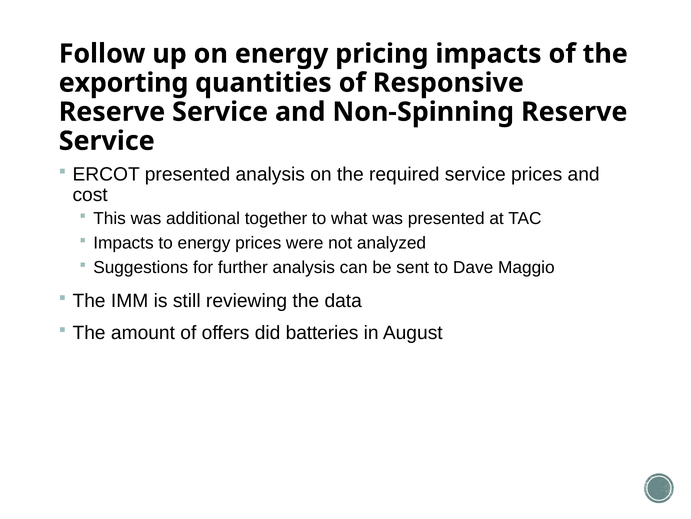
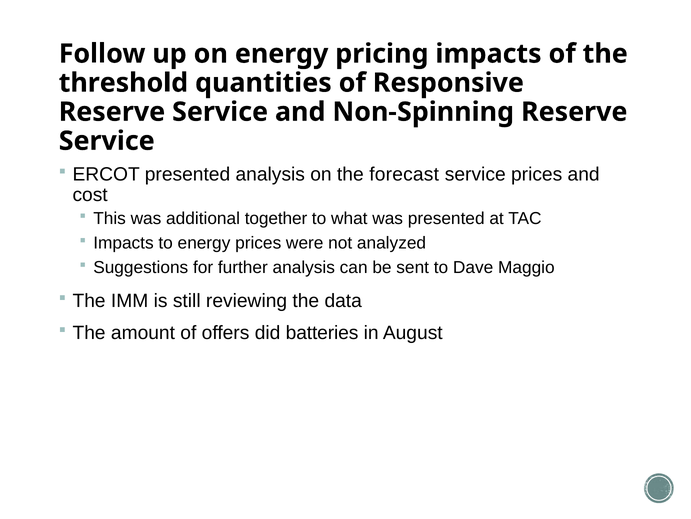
exporting: exporting -> threshold (123, 83)
required: required -> forecast (404, 174)
